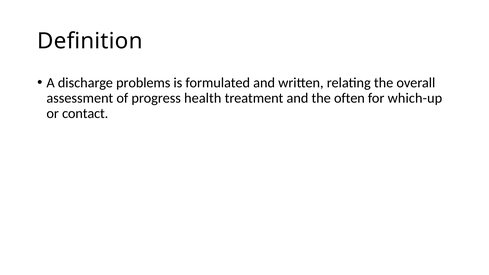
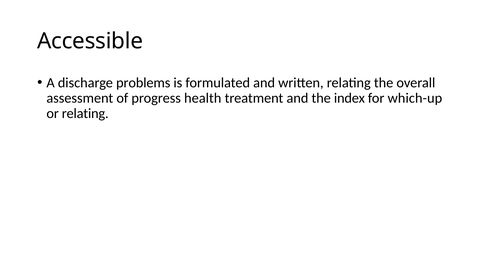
Definition: Definition -> Accessible (90, 41)
often: often -> index (349, 98)
or contact: contact -> relating (85, 113)
